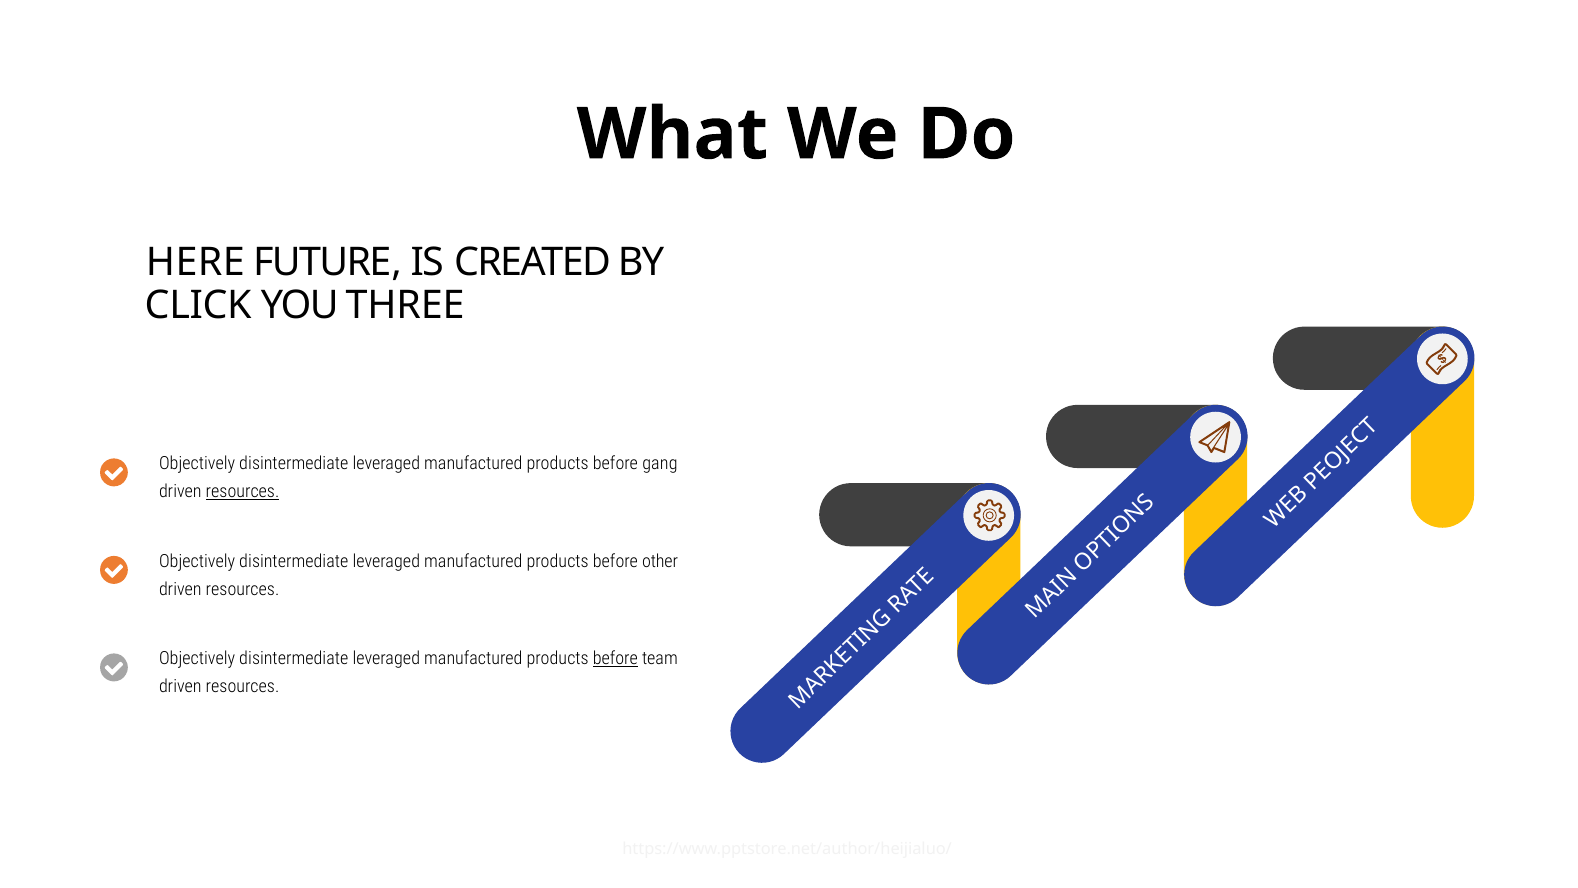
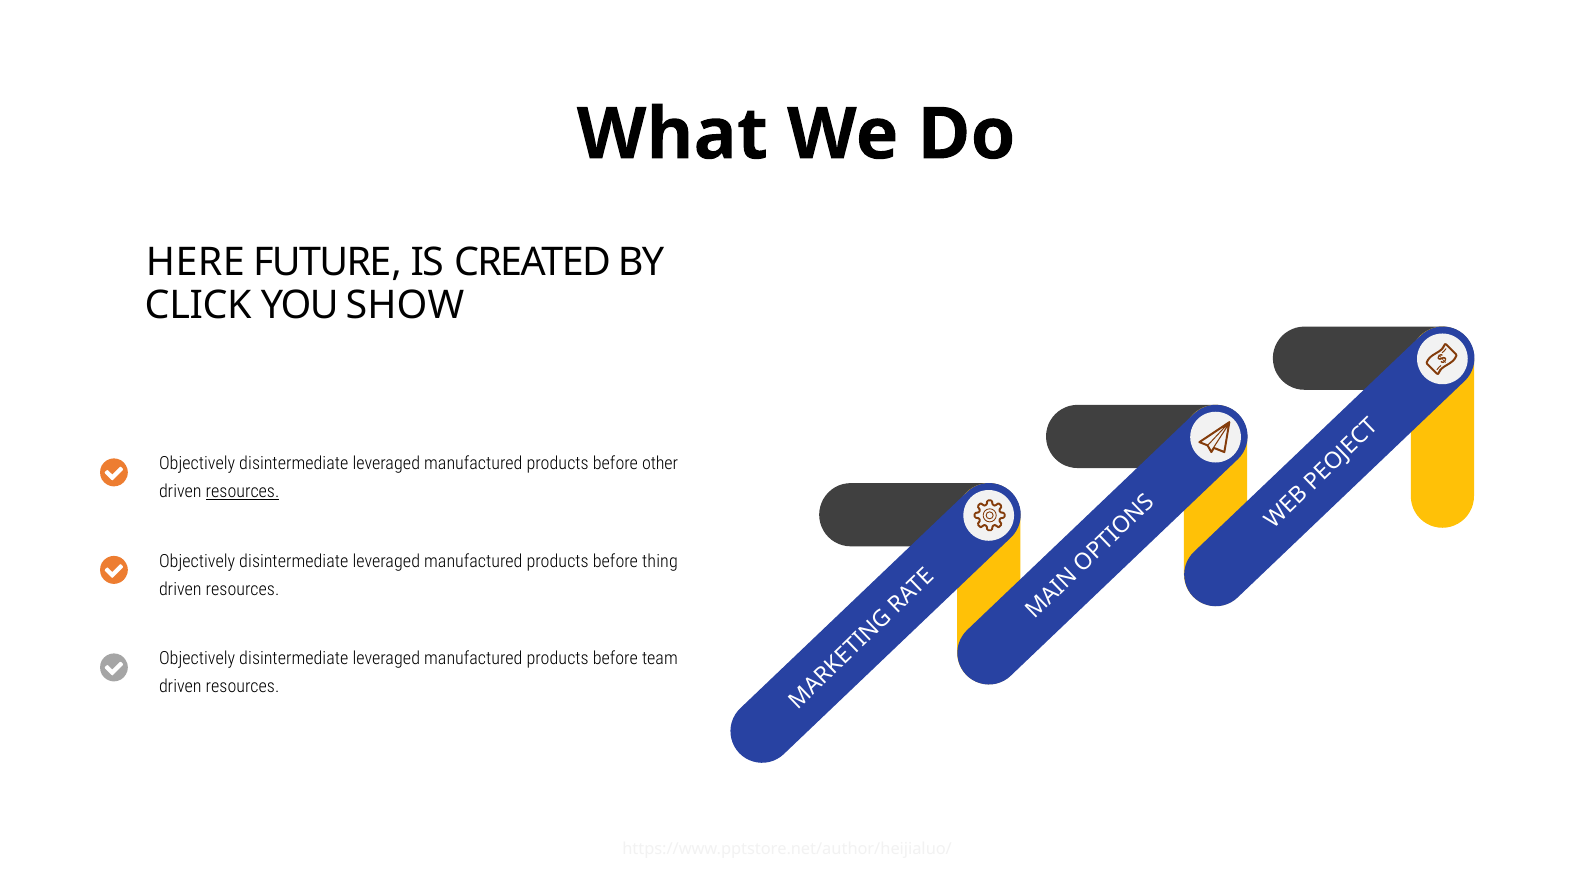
THREE: THREE -> SHOW (405, 305)
gang: gang -> other (660, 463)
other: other -> thing (660, 561)
before underline: present -> none (615, 658)
